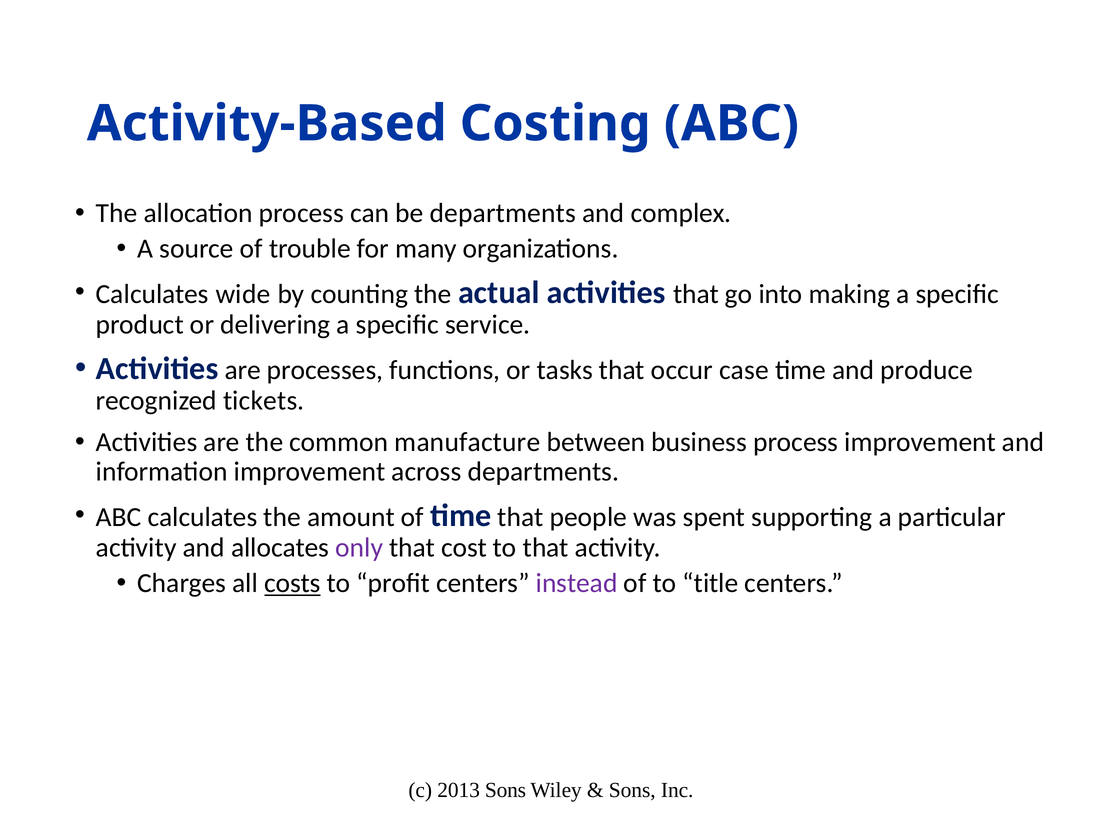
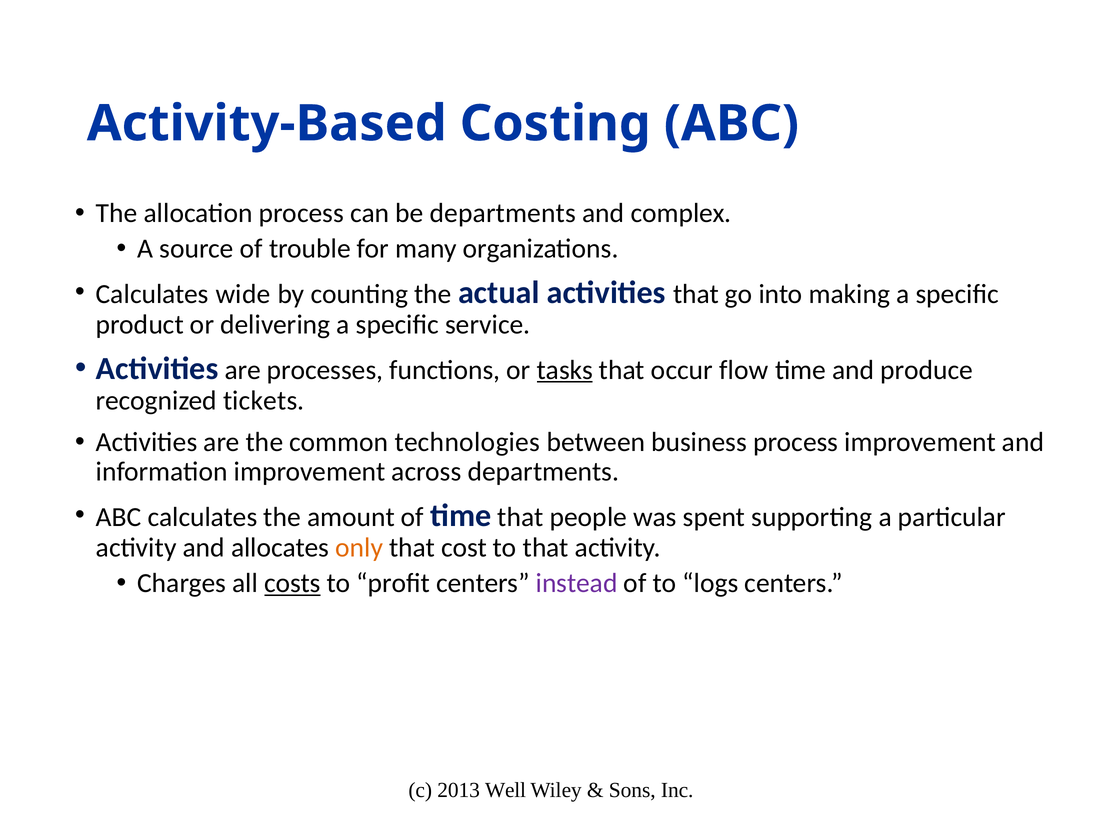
tasks underline: none -> present (565, 370)
case: case -> flow (744, 370)
manufacture: manufacture -> technologies (467, 442)
only colour: purple -> orange (359, 548)
title: title -> logs (710, 583)
2013 Sons: Sons -> Well (505, 789)
